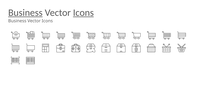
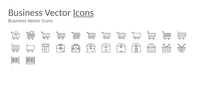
Business underline: present -> none (25, 13)
